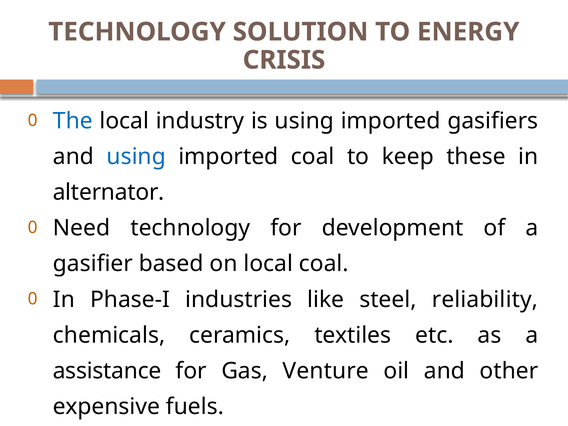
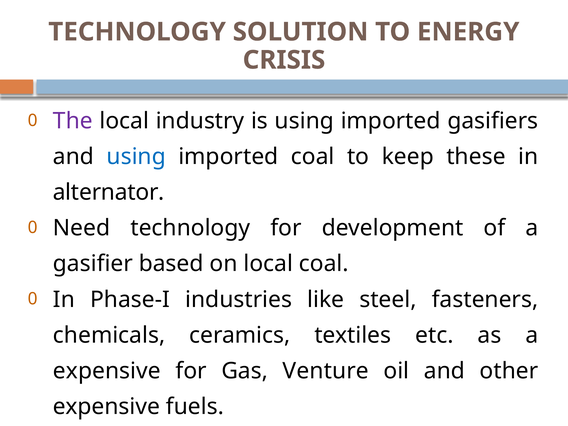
The colour: blue -> purple (73, 121)
reliability: reliability -> fasteners (485, 299)
assistance: assistance -> expensive (107, 371)
